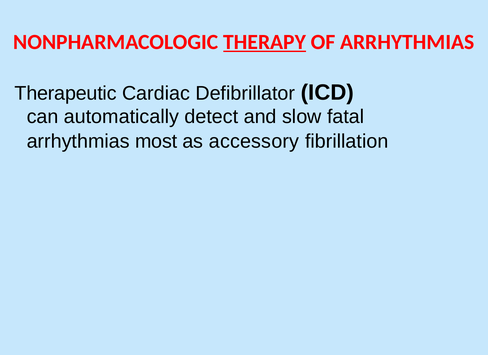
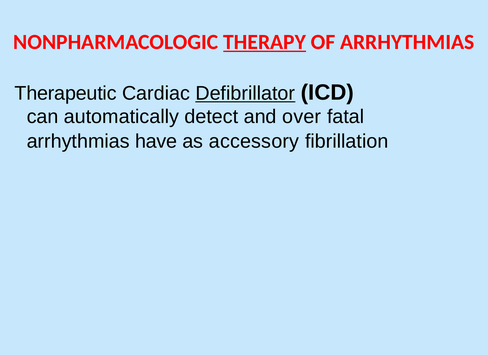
Defibrillator underline: none -> present (245, 93)
slow: slow -> over (302, 117)
most: most -> have (156, 141)
